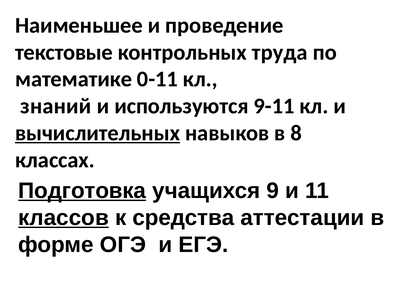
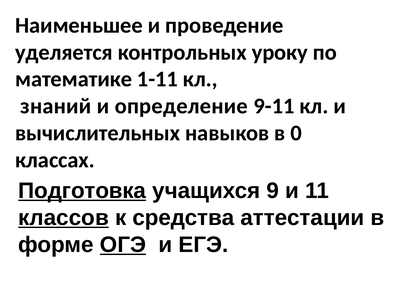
текстовые: текстовые -> уделяется (64, 52)
труда: труда -> уроку (280, 52)
0-11: 0-11 -> 1-11 (157, 79)
используются: используются -> определение (181, 106)
вычислительных underline: present -> none (98, 133)
8: 8 -> 0 (296, 133)
ОГЭ underline: none -> present (123, 245)
